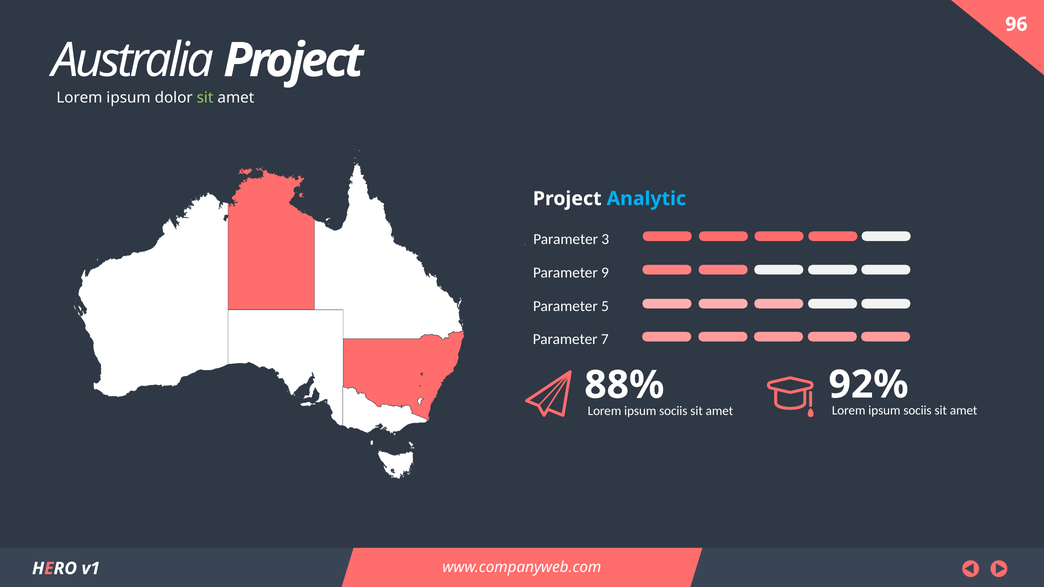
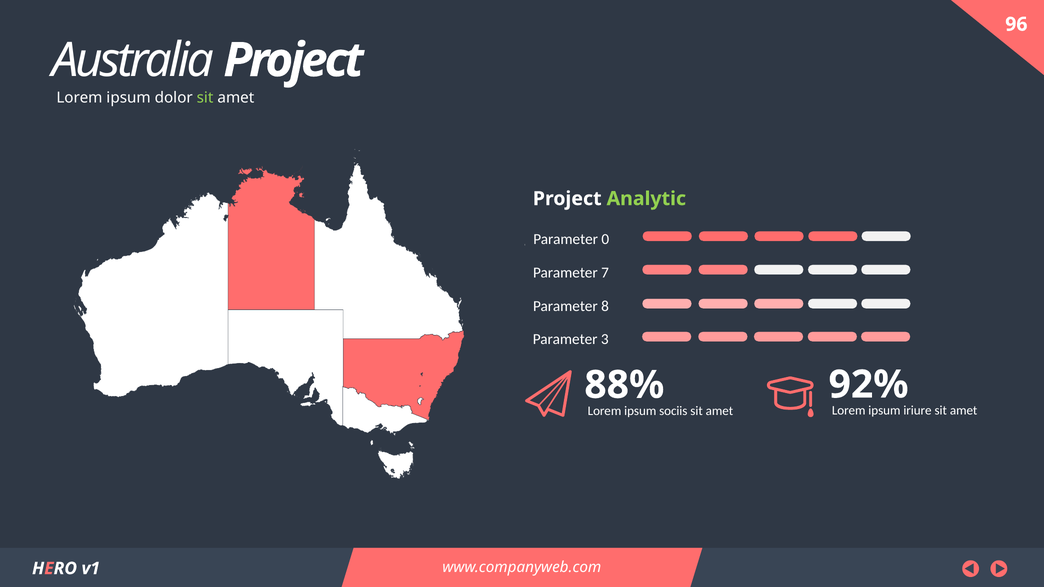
Analytic colour: light blue -> light green (646, 199)
3: 3 -> 0 (605, 239)
9: 9 -> 7 (605, 273)
5: 5 -> 8 (605, 307)
7: 7 -> 3 (605, 340)
sociis: sociis -> iriure (917, 411)
